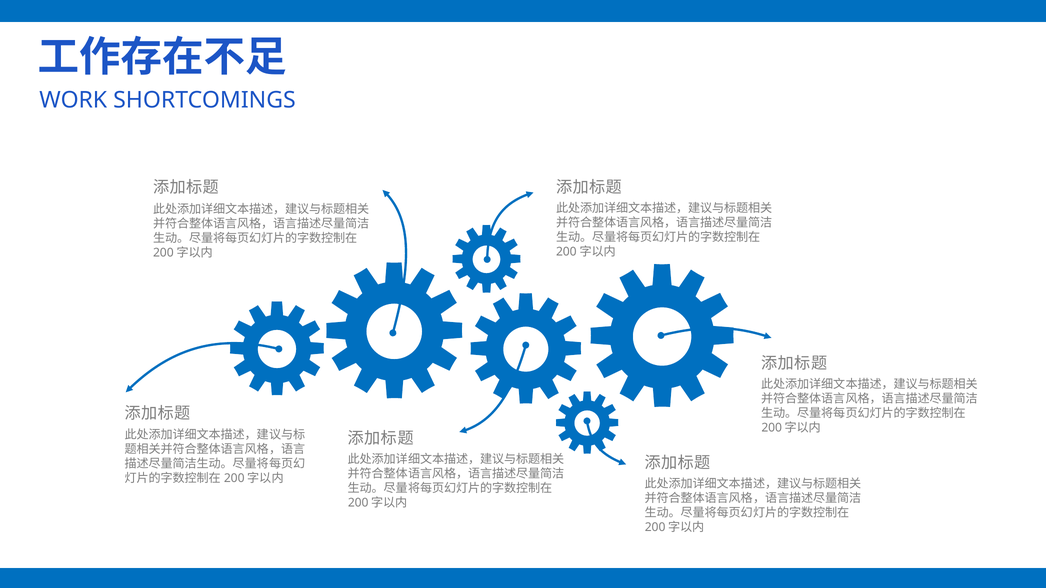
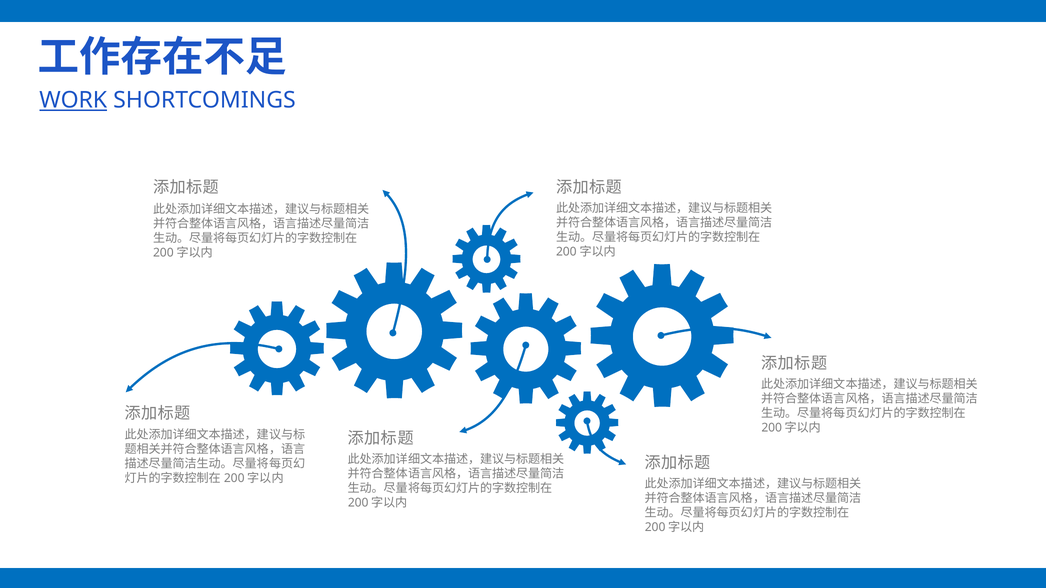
WORK underline: none -> present (73, 100)
